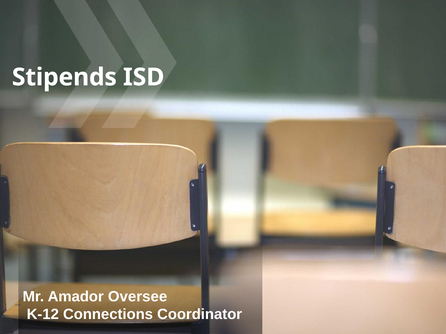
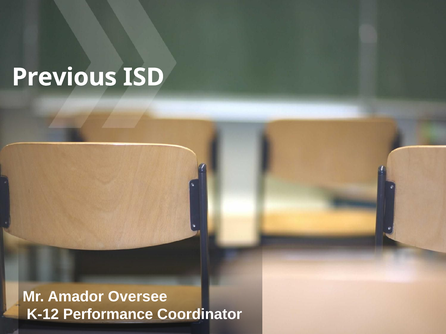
Stipends: Stipends -> Previous (64, 77)
Connections: Connections -> Performance (108, 315)
